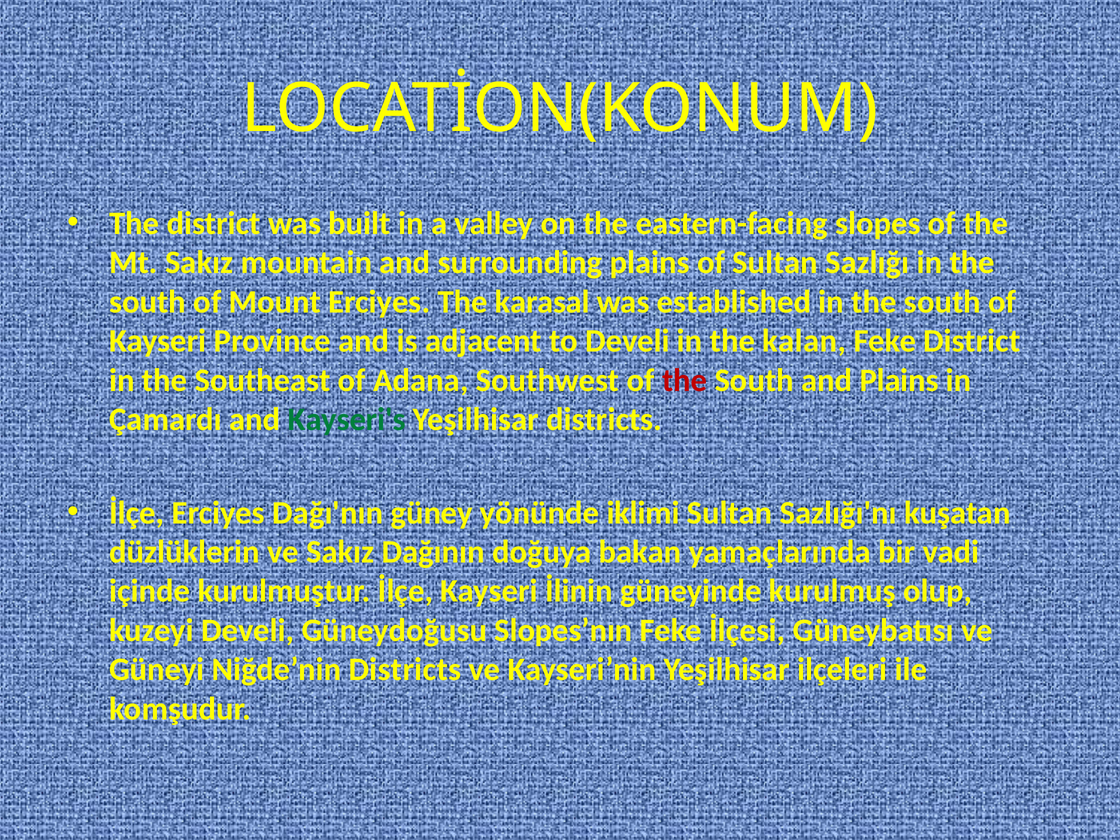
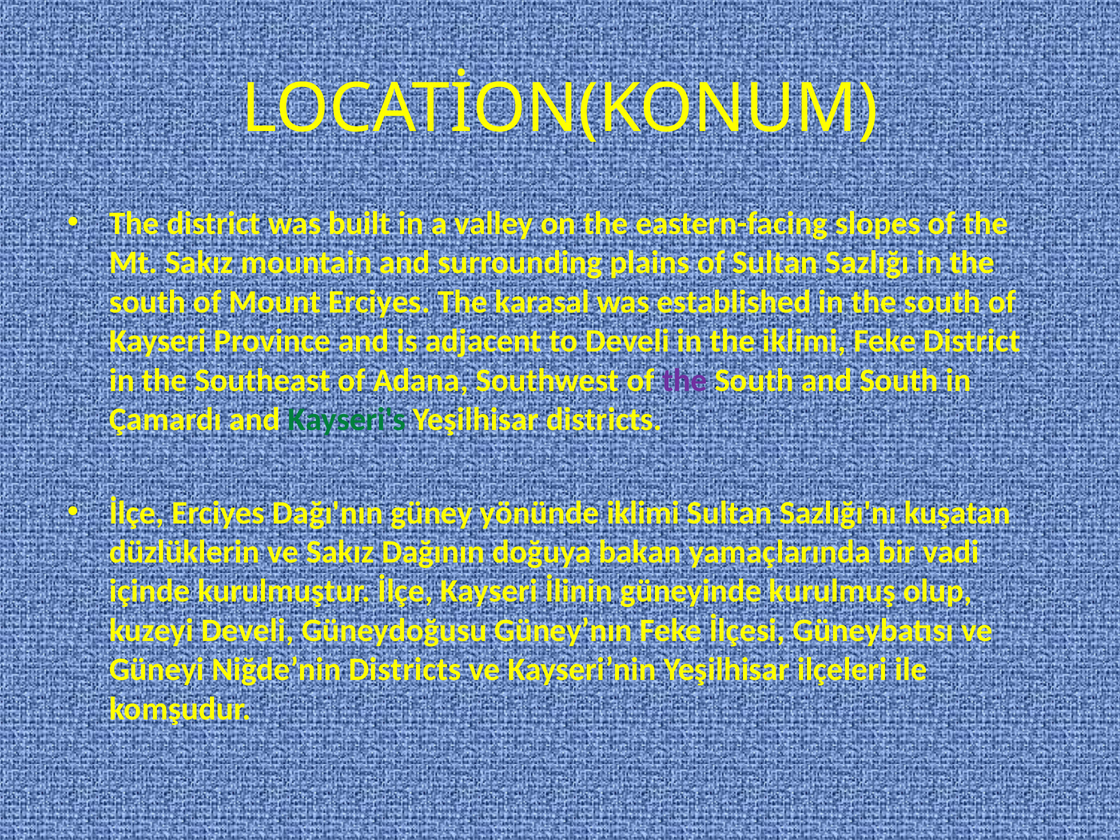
the kalan: kalan -> iklimi (804, 341)
the colour: red -> purple (685, 380)
and Plains: Plains -> South (899, 380)
Slopes’nın: Slopes’nın -> Güney’nın (563, 630)
